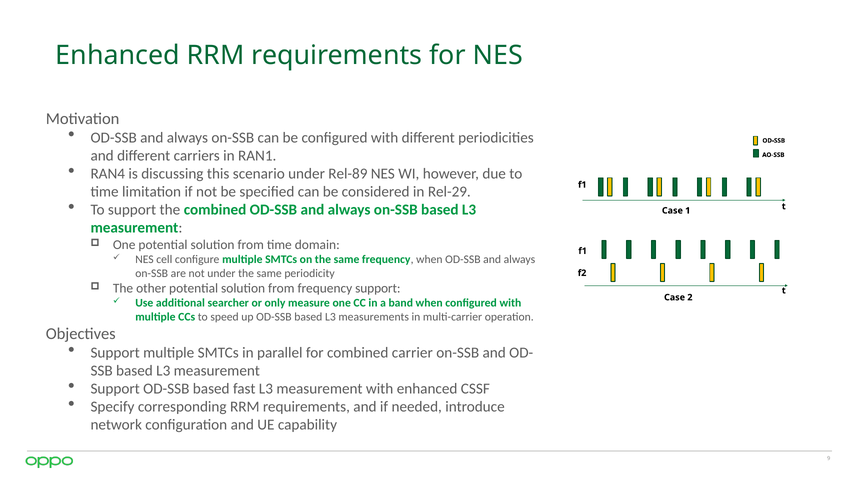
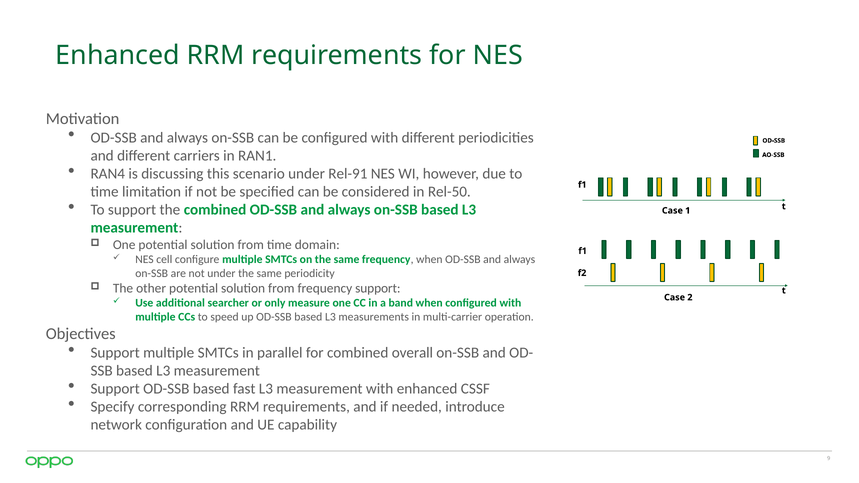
Rel-89: Rel-89 -> Rel-91 (348, 174)
Rel-29: Rel-29 -> Rel-50 (449, 192)
carrier: carrier -> overall (412, 353)
